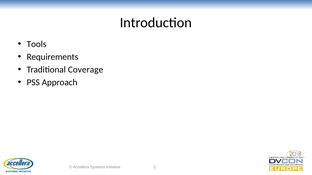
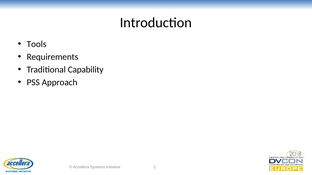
Coverage: Coverage -> Capability (86, 70)
